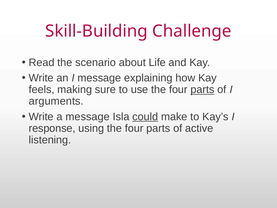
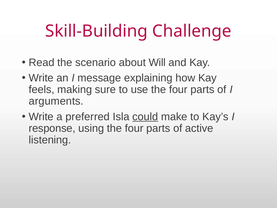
Life: Life -> Will (157, 62)
parts underline: present -> none (202, 90)
a message: message -> preferred (88, 117)
